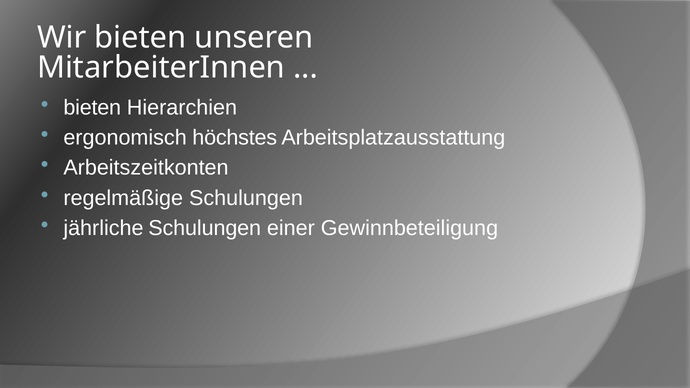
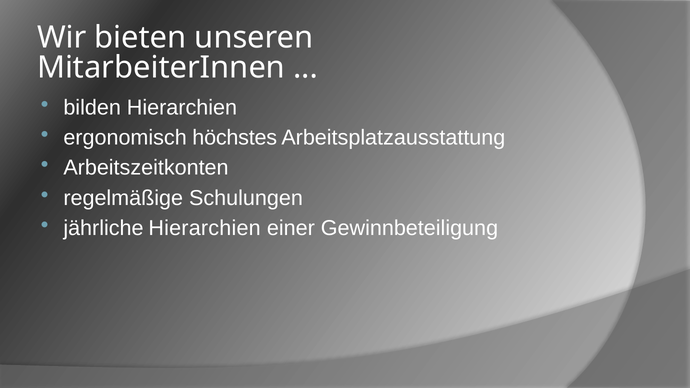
bieten: bieten -> bilden (92, 108)
jährliche Schulungen: Schulungen -> Hierarchien (205, 228)
